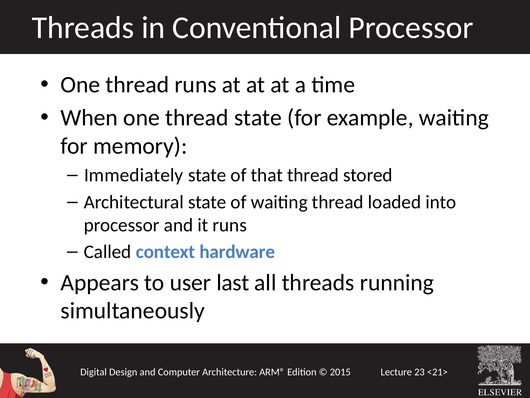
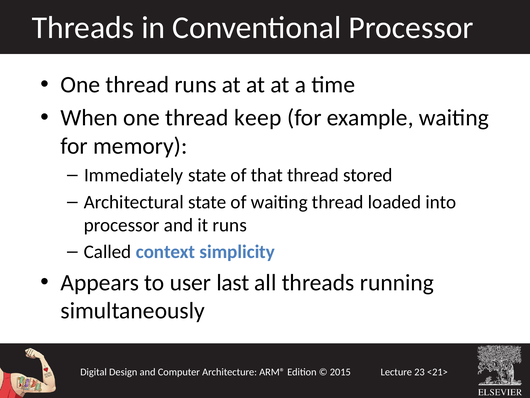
thread state: state -> keep (258, 118)
hardware: hardware -> simplicity (237, 252)
